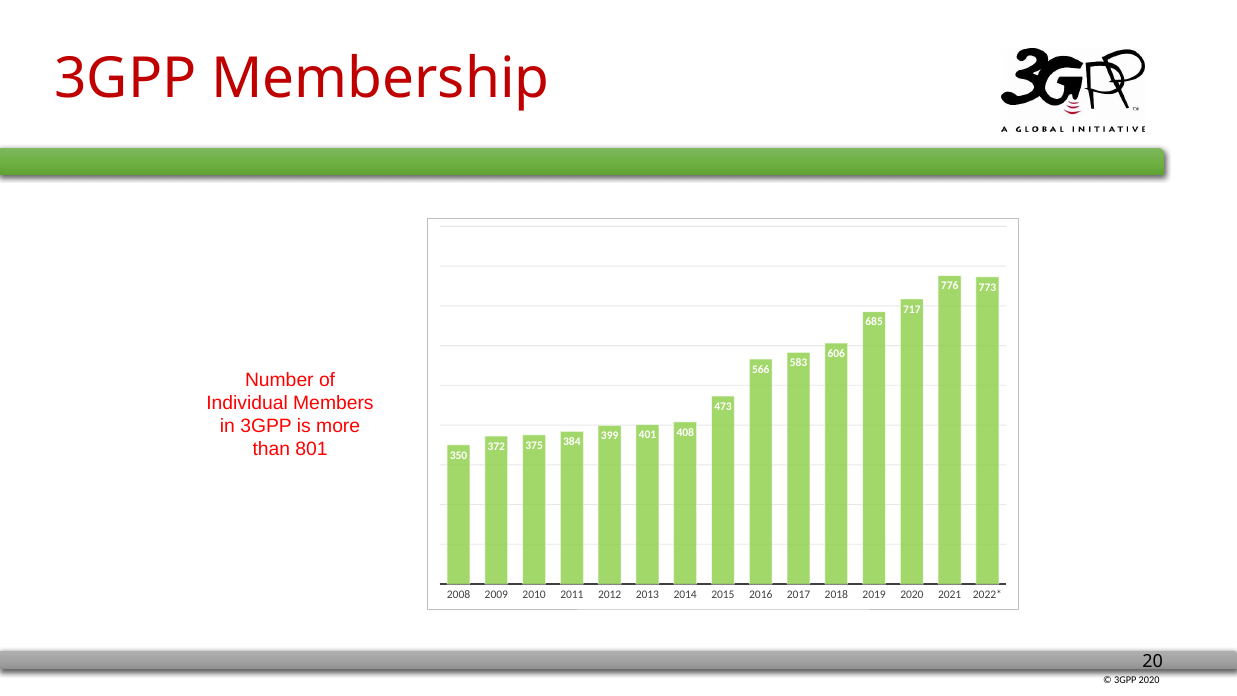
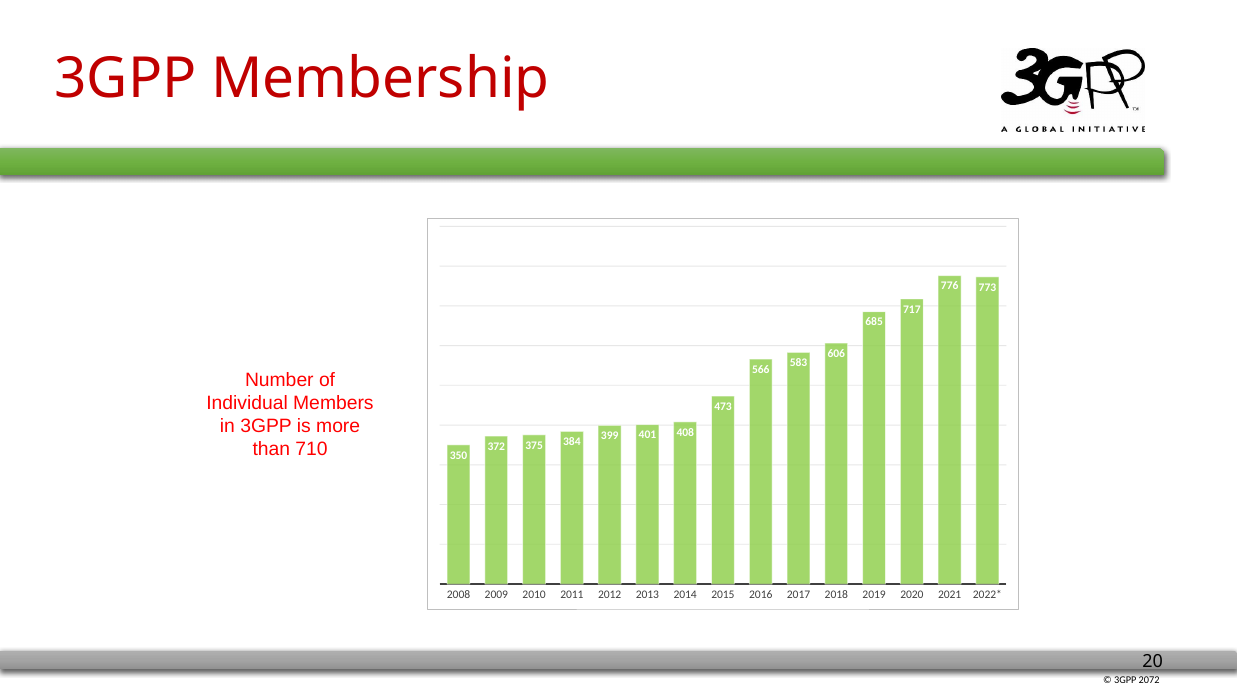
801: 801 -> 710 (312, 449)
3GPP 2020: 2020 -> 2072 (1149, 680)
